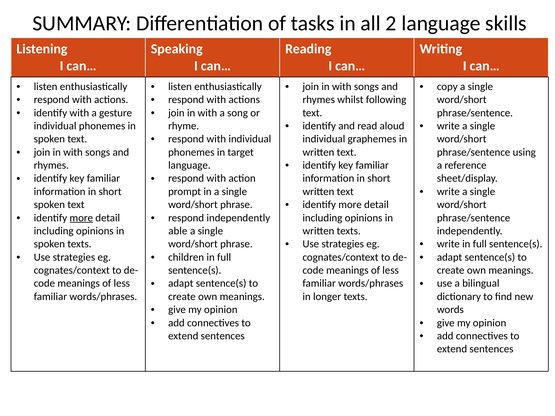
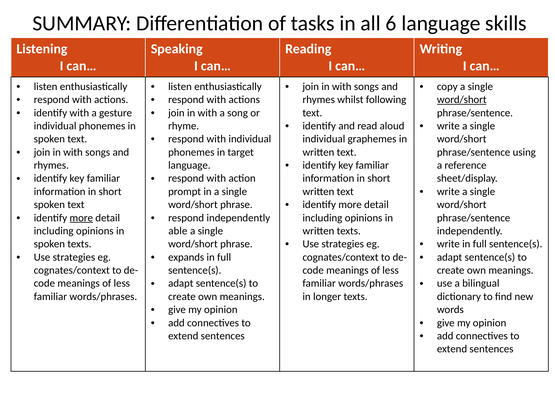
2: 2 -> 6 (391, 23)
word/short underline: none -> present (462, 100)
children: children -> expands (186, 257)
